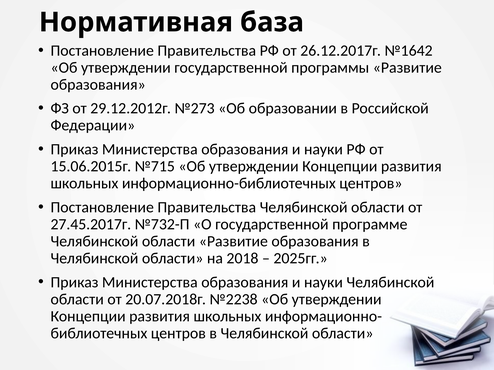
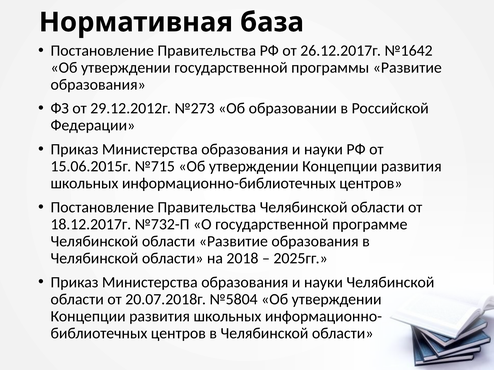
27.45.2017г: 27.45.2017г -> 18.12.2017г (91, 225)
№2238: №2238 -> №5804 (234, 300)
